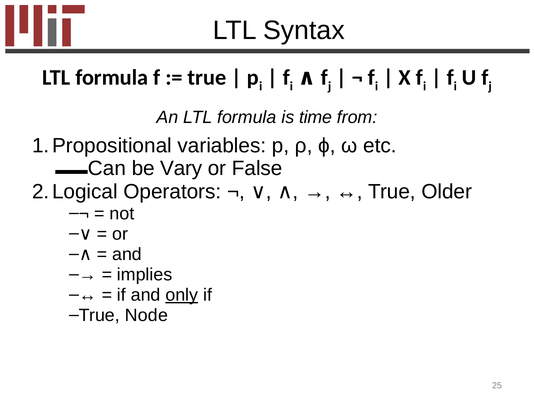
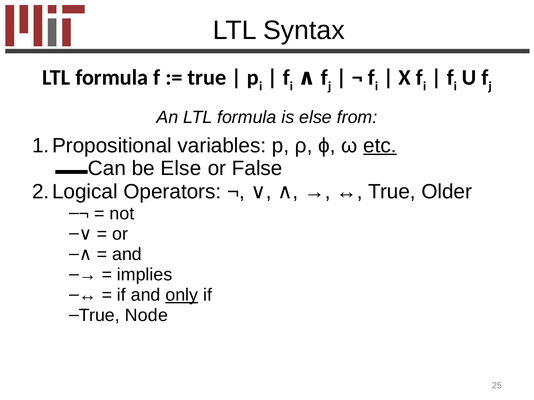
is time: time -> else (316, 117)
etc underline: none -> present (380, 146)
be Vary: Vary -> Else (181, 169)
